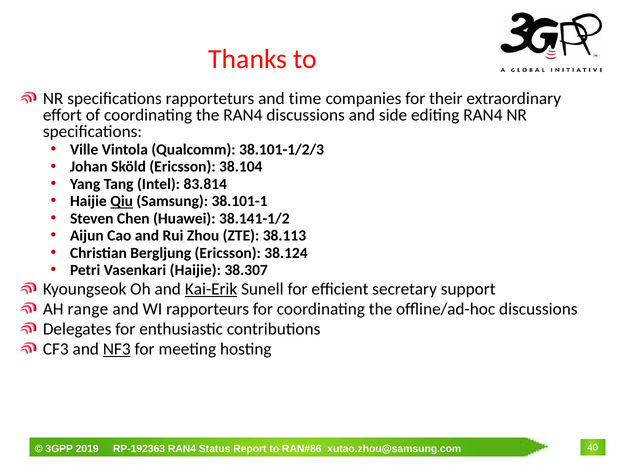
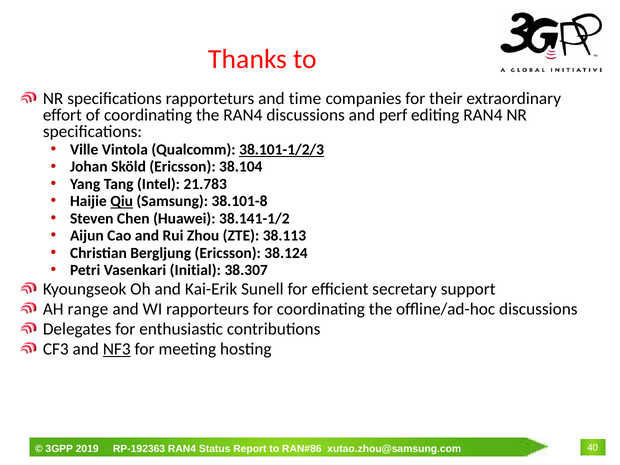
side: side -> perf (393, 115)
38.101-1/2/3 underline: none -> present (282, 150)
83.814: 83.814 -> 21.783 (205, 184)
38.101-1: 38.101-1 -> 38.101-8 (240, 201)
Vasenkari Haijie: Haijie -> Initial (195, 270)
Kai-Erik underline: present -> none (211, 289)
